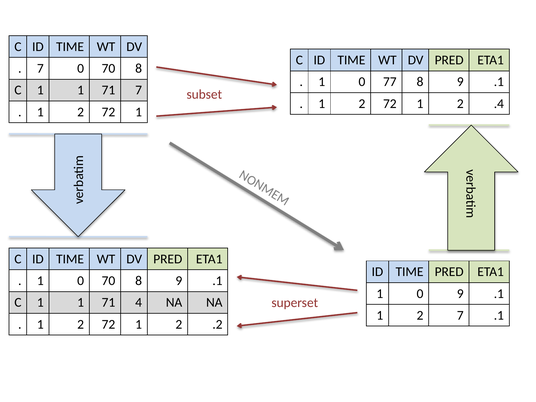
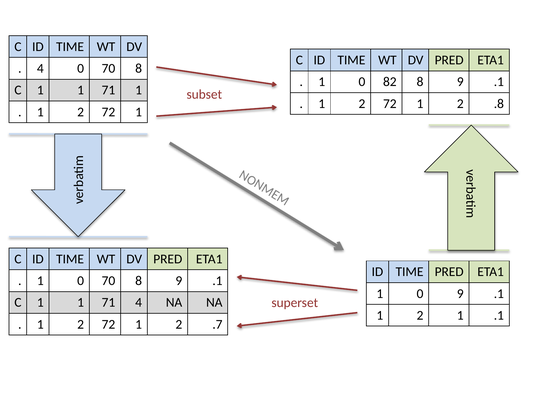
7: 7 -> 4 (40, 68)
77: 77 -> 82 (390, 82)
71 7: 7 -> 1 (139, 90)
.4: .4 -> .8 (499, 104)
2 7: 7 -> 1 (460, 315)
.2: .2 -> .7 (217, 324)
